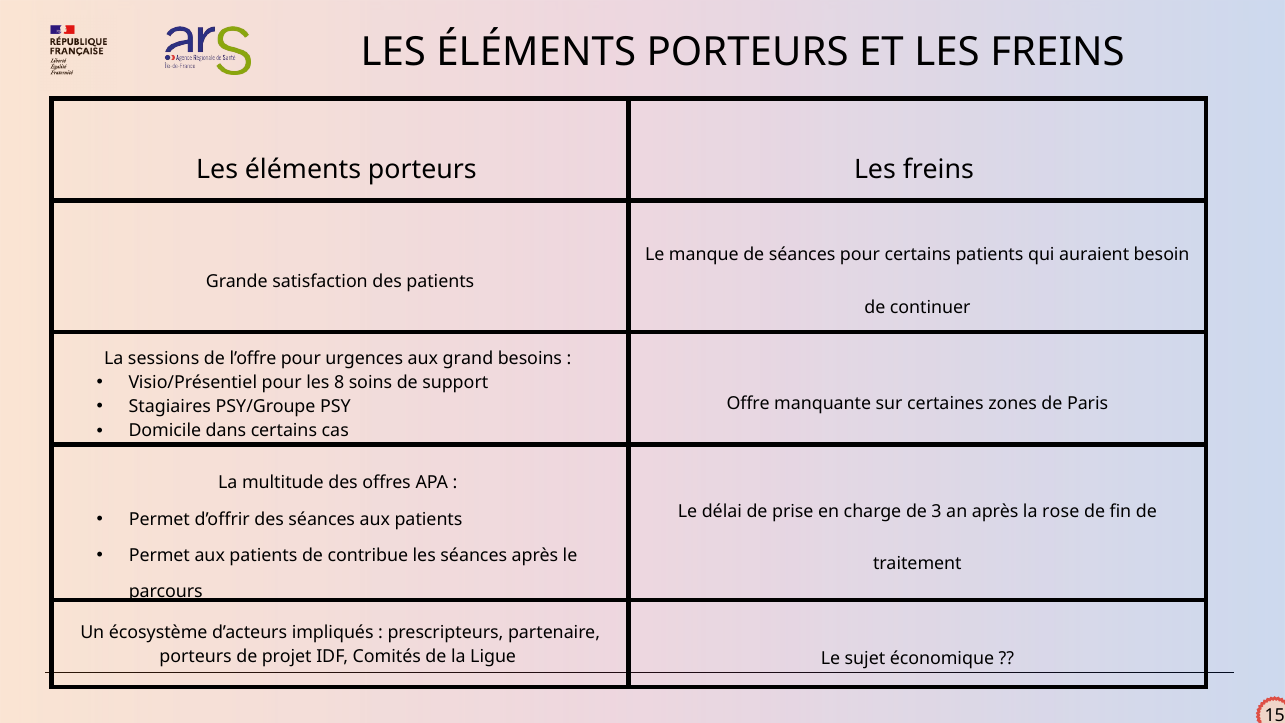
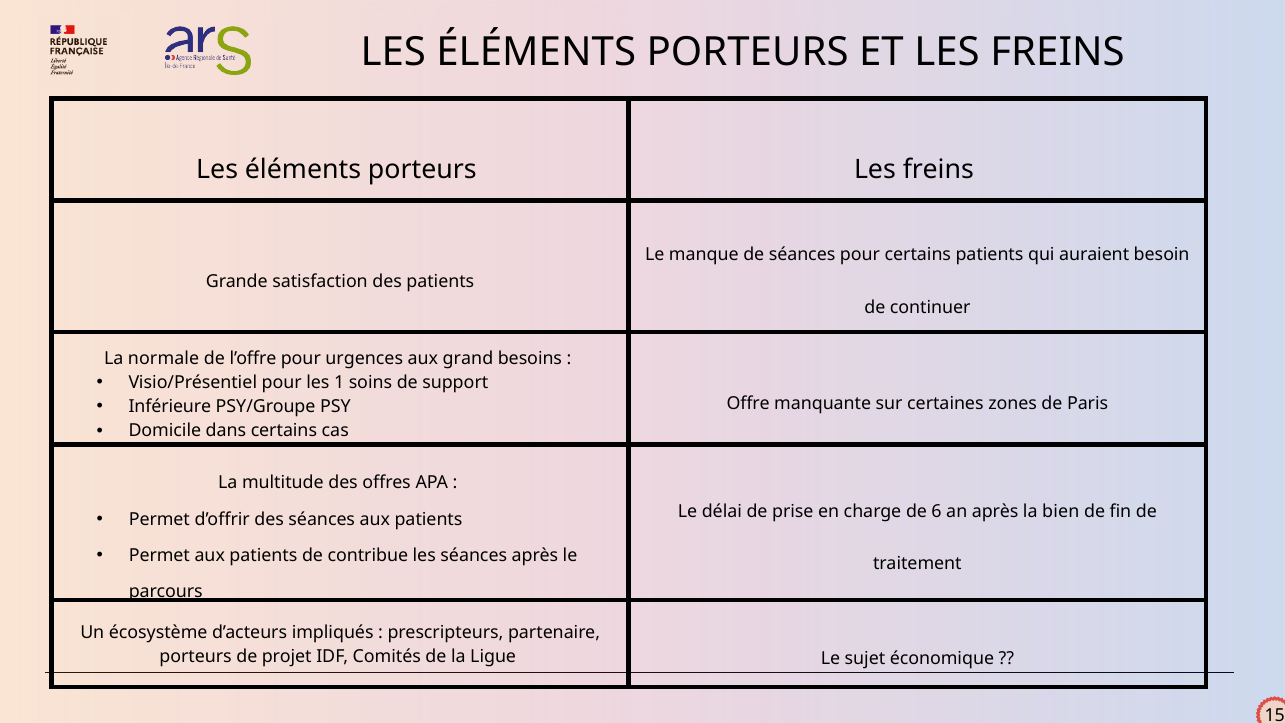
sessions: sessions -> normale (164, 358)
8: 8 -> 1 (339, 383)
Stagiaires: Stagiaires -> Inférieure (170, 407)
3: 3 -> 6 (937, 511)
rose: rose -> bien (1061, 511)
